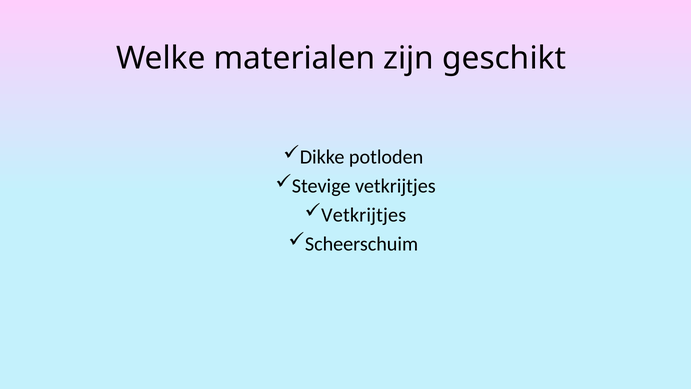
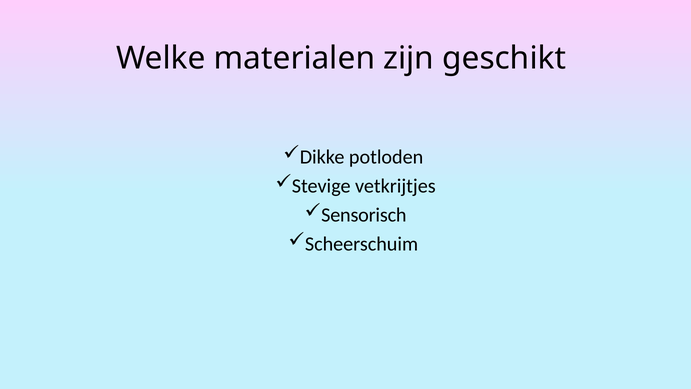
Vetkrijtjes: Vetkrijtjes -> Sensorisch (364, 215)
